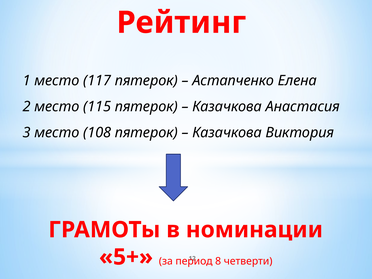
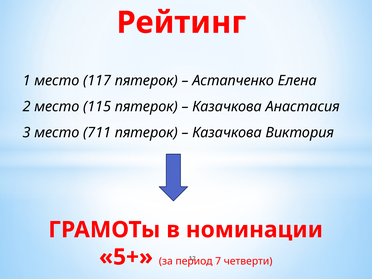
108: 108 -> 711 (97, 133)
8: 8 -> 7 (218, 261)
